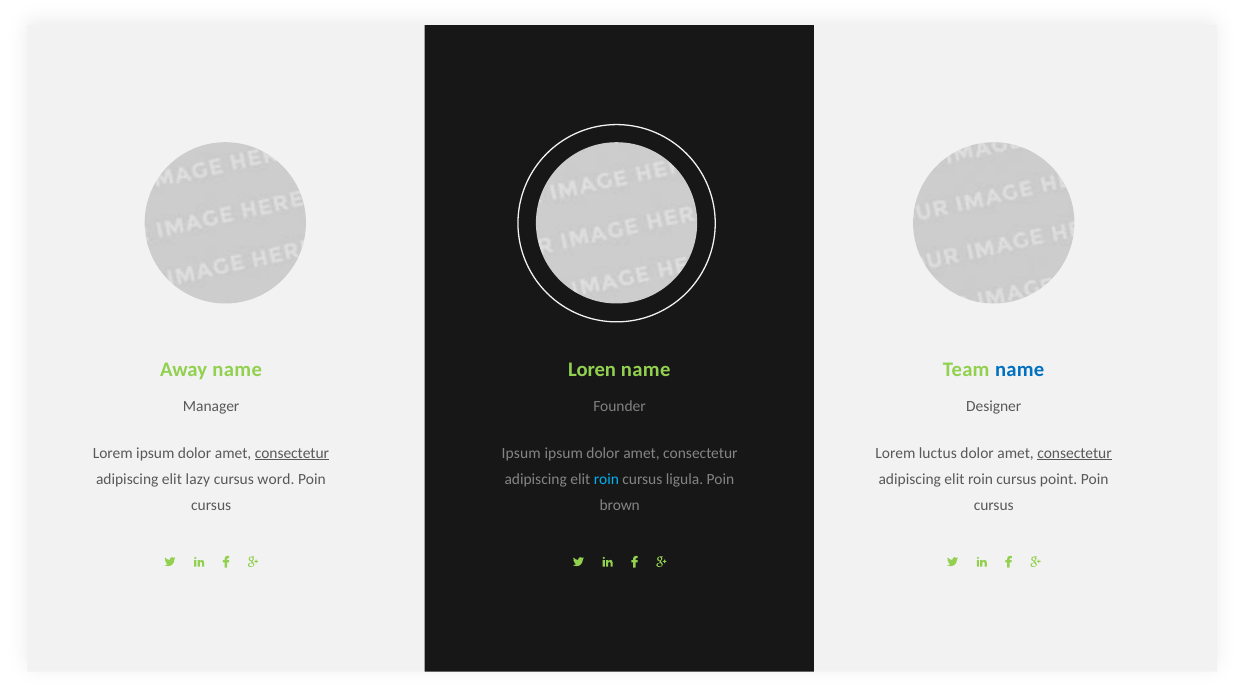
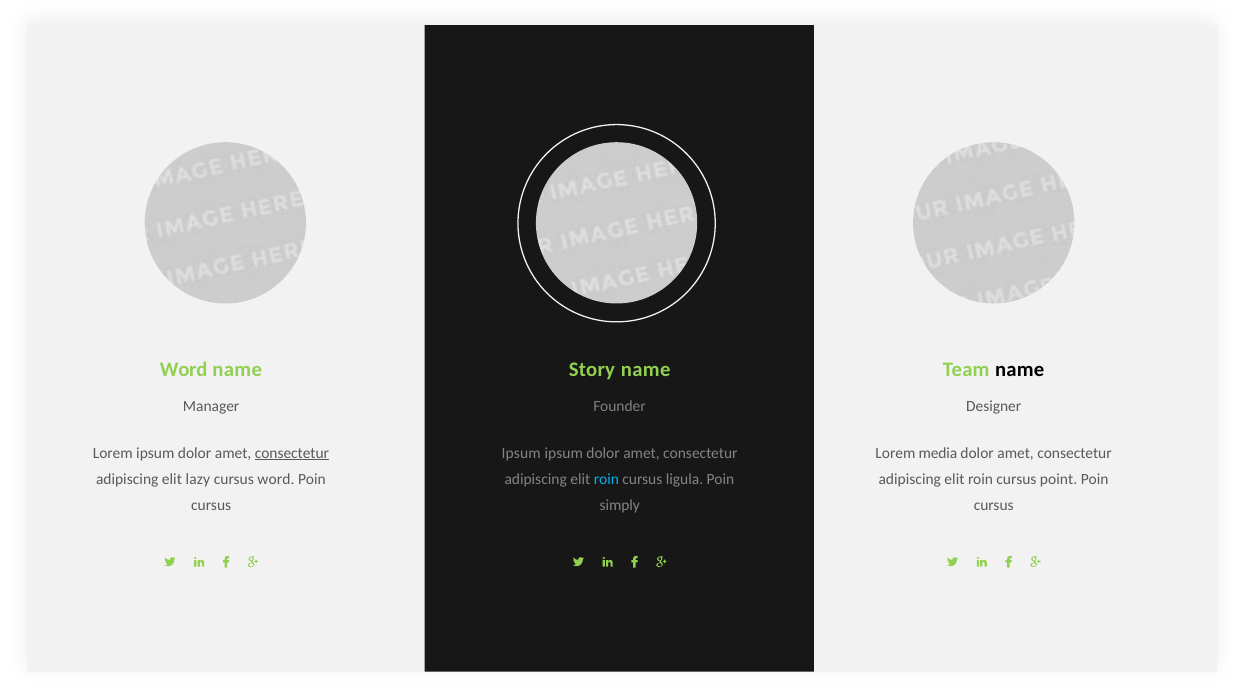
Away: Away -> Word (184, 370)
Loren: Loren -> Story (592, 370)
name colour: blue -> black (1020, 370)
luctus: luctus -> media (938, 453)
consectetur underline: present -> none (1075, 453)
brown: brown -> simply (620, 505)
